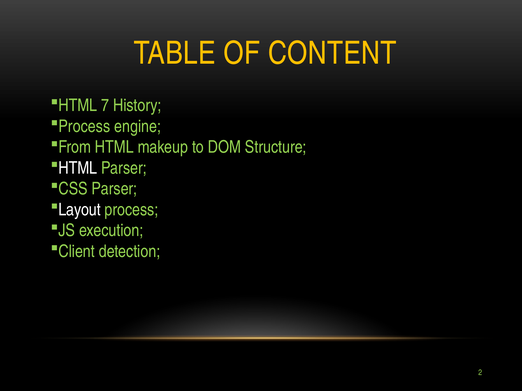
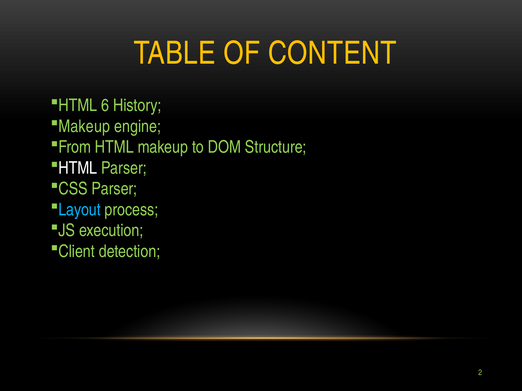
7: 7 -> 6 (105, 106)
Process: Process -> Makeup (84, 126)
Layout colour: white -> light blue (80, 210)
